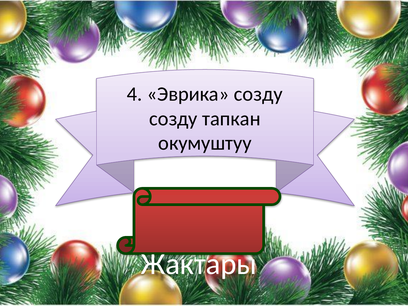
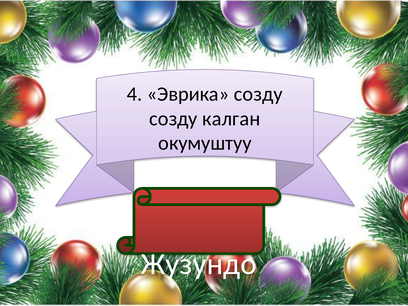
тапкан: тапкан -> калган (231, 119)
Жактары: Жактары -> Жузундо (199, 264)
